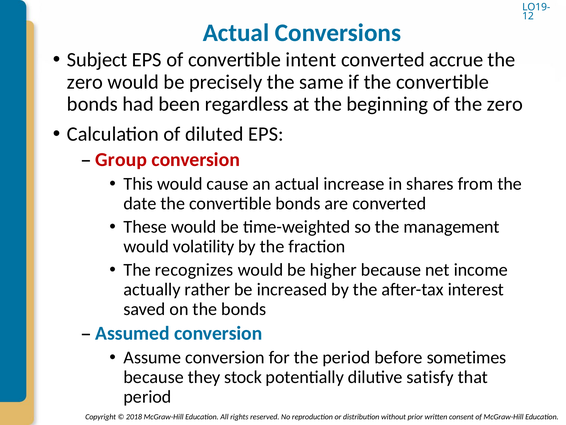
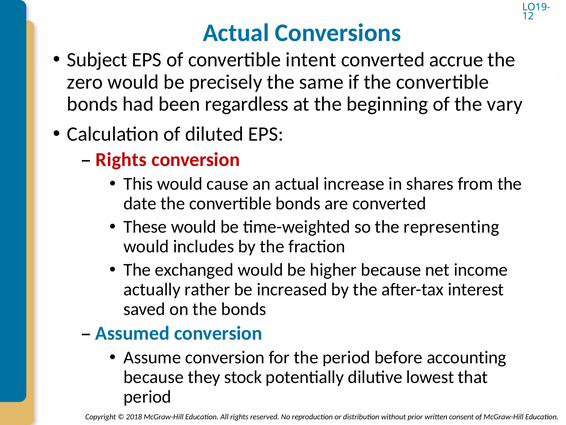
of the zero: zero -> vary (505, 104)
Group: Group -> Rights (121, 159)
management: management -> representing (451, 227)
volatility: volatility -> includes (204, 246)
recognizes: recognizes -> exchanged (194, 270)
sometimes: sometimes -> accounting (466, 357)
satisfy: satisfy -> lowest (430, 377)
